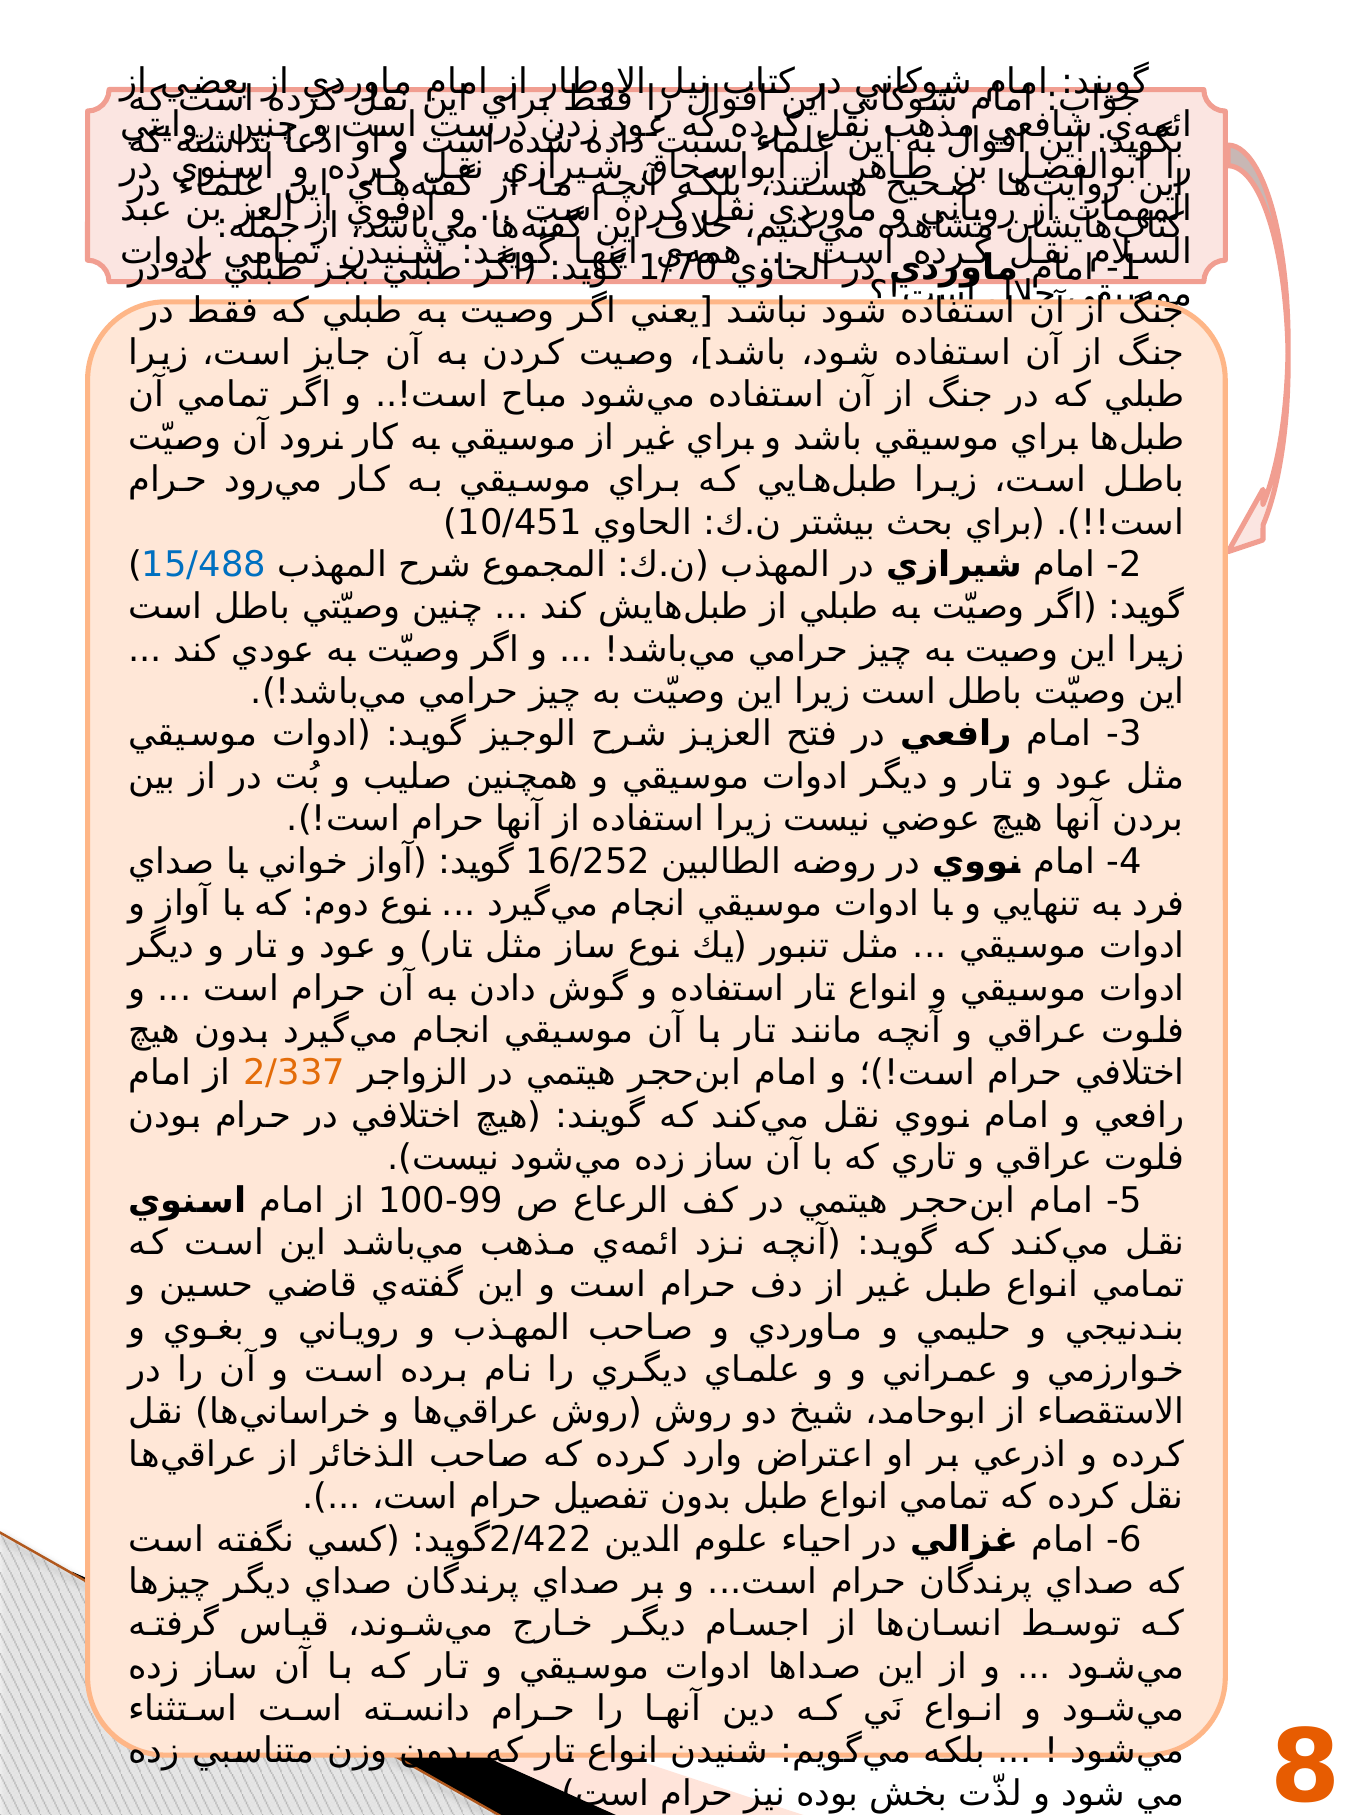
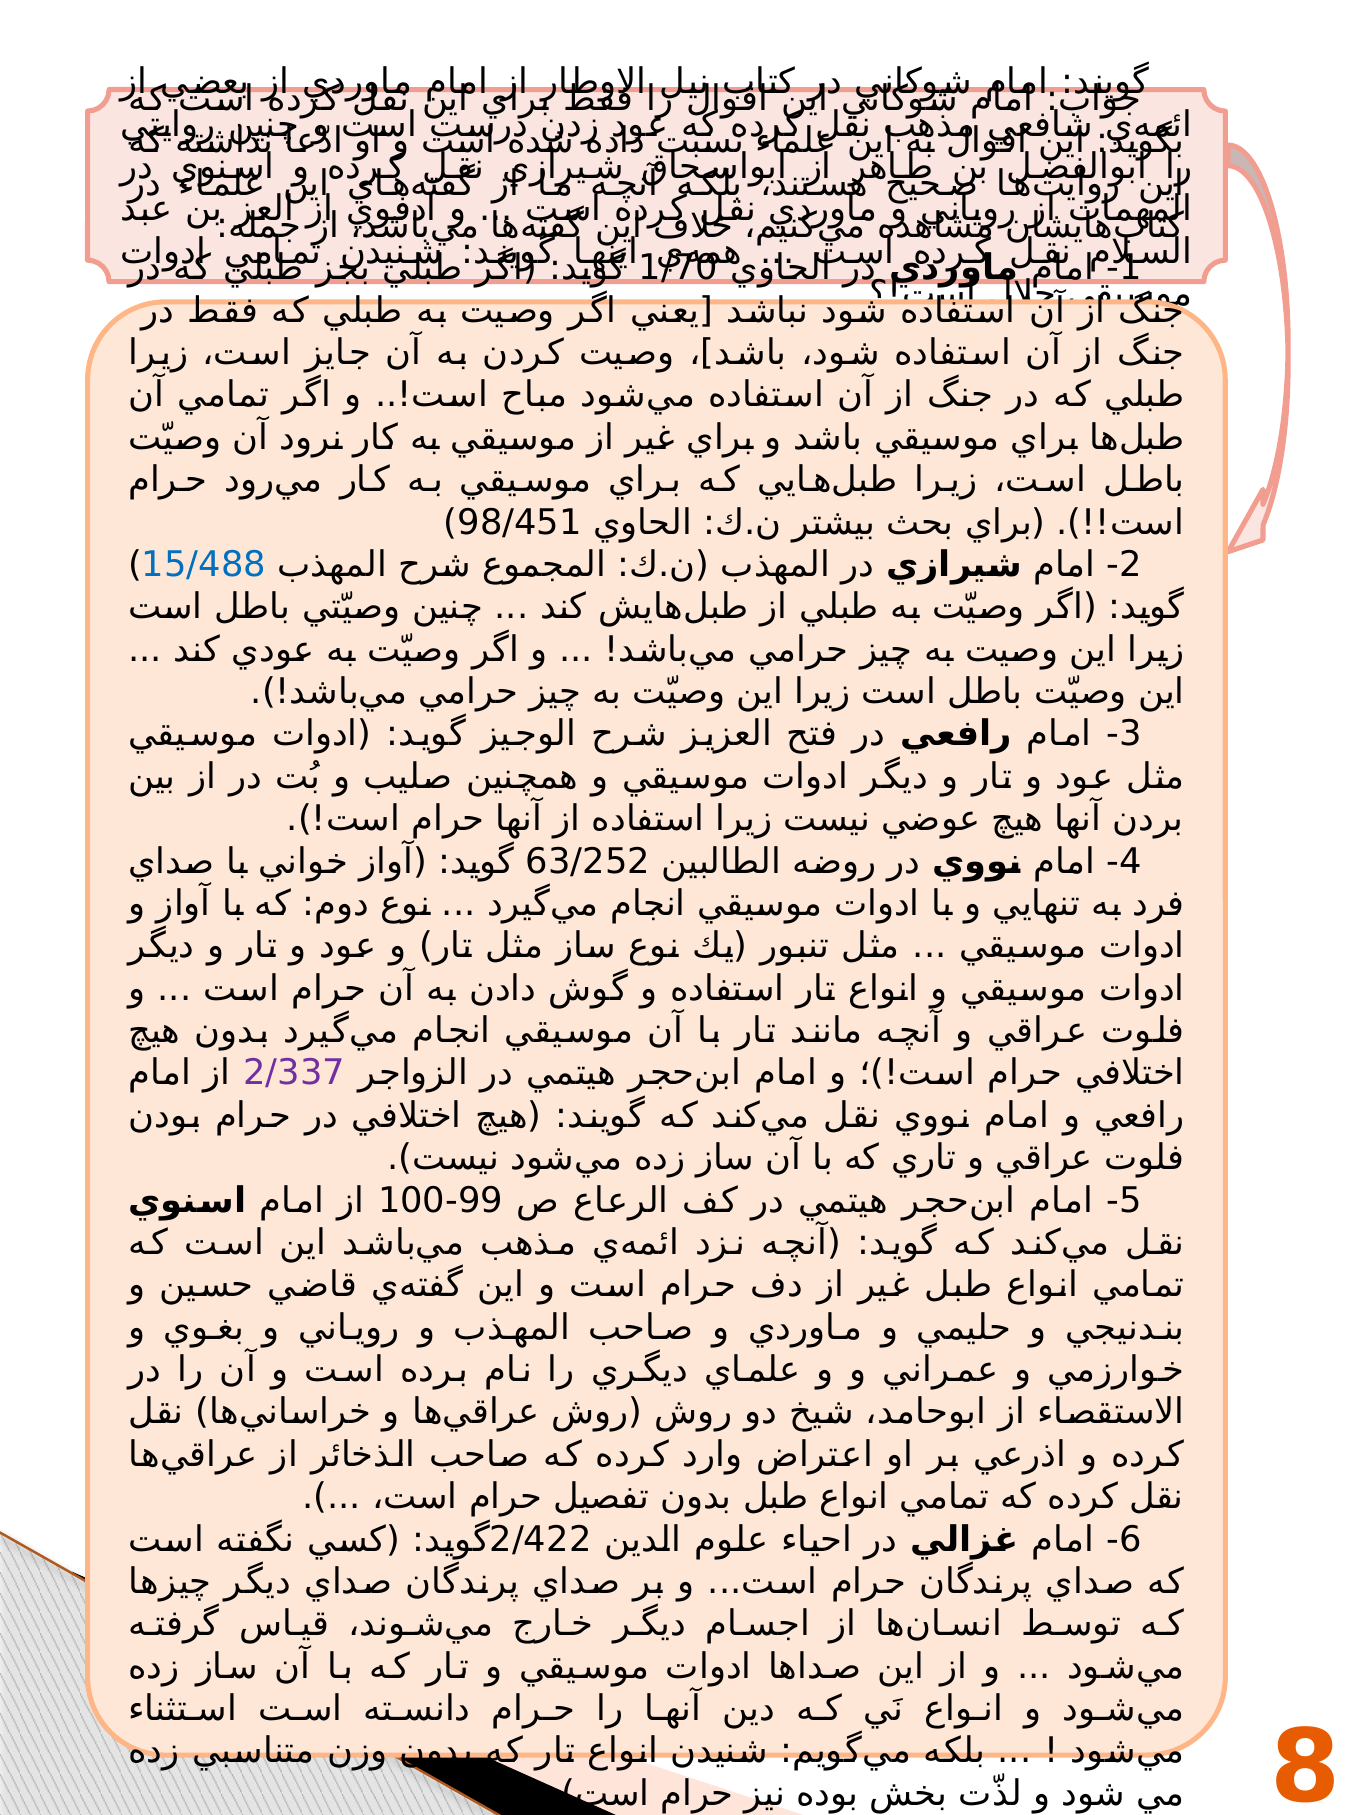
10/451: 10/451 -> 98/451 (520, 522)
16/252: 16/252 -> 63/252 (588, 861)
2/337 colour: orange -> purple (294, 1073)
